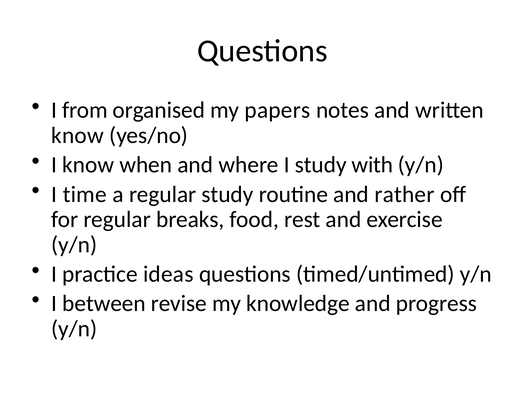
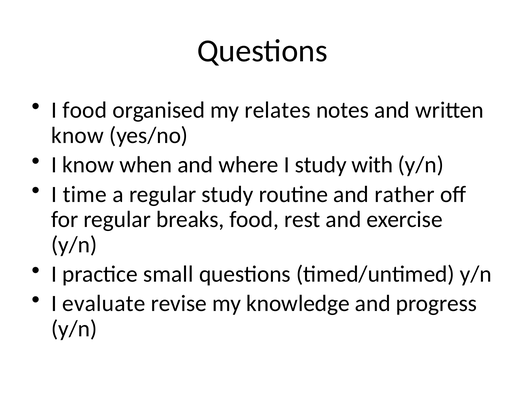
I from: from -> food (85, 110)
papers: papers -> relates (277, 110)
ideas: ideas -> small (168, 274)
between: between -> evaluate (104, 303)
